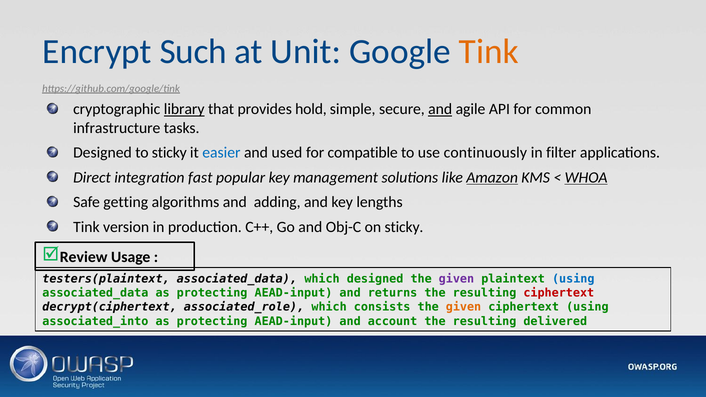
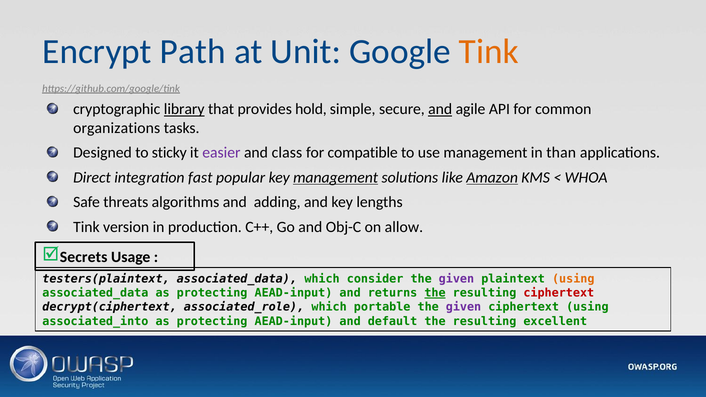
Such: Such -> Path (193, 51)
infrastructure: infrastructure -> organizations (117, 128)
easier colour: blue -> purple (221, 153)
used: used -> class (287, 153)
use continuously: continuously -> management (485, 153)
filter: filter -> than (561, 153)
management underline: none -> present (336, 178)
WHOA underline: present -> none (586, 178)
getting: getting -> threats (126, 202)
on sticky: sticky -> allow (404, 227)
Review: Review -> Secrets (84, 257)
which designed: designed -> consider (375, 279)
using colour: blue -> orange (573, 279)
the underline: none -> present (435, 293)
consists: consists -> portable (382, 307)
given colour: orange -> purple (463, 307)
account: account -> default (393, 321)
delivered: delivered -> excellent (555, 321)
